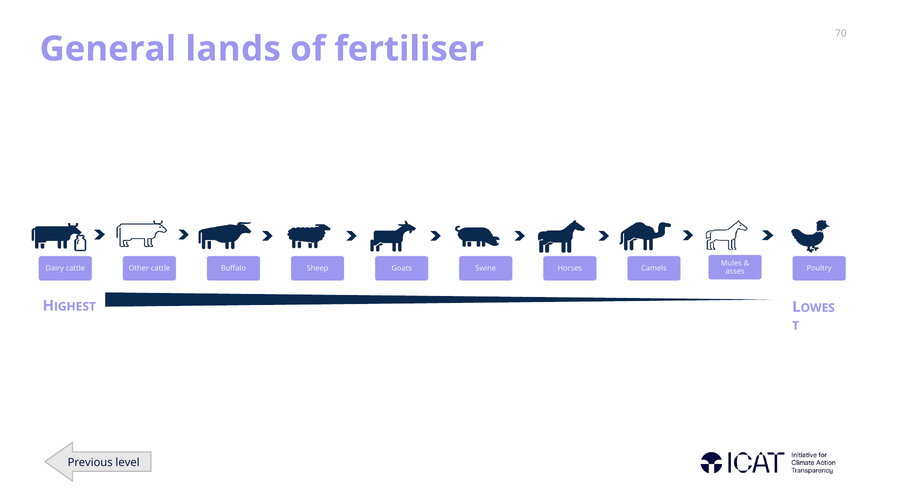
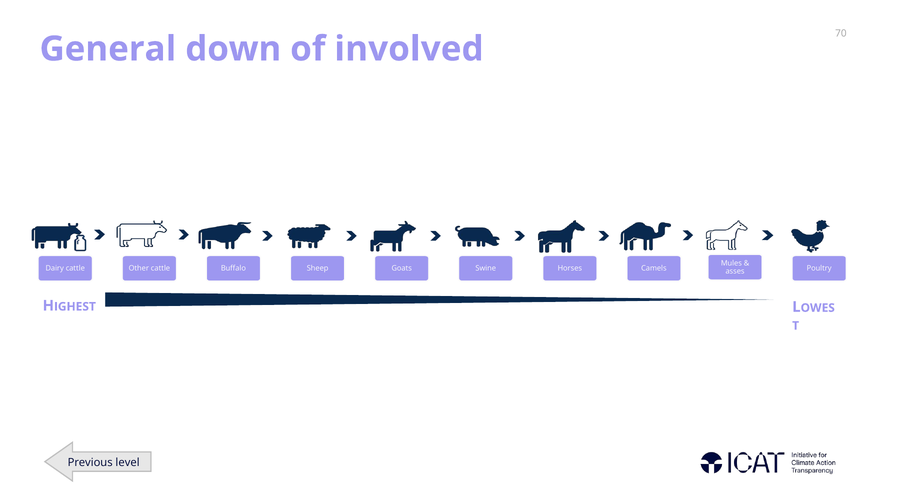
lands: lands -> down (233, 49)
fertiliser: fertiliser -> involved (409, 49)
